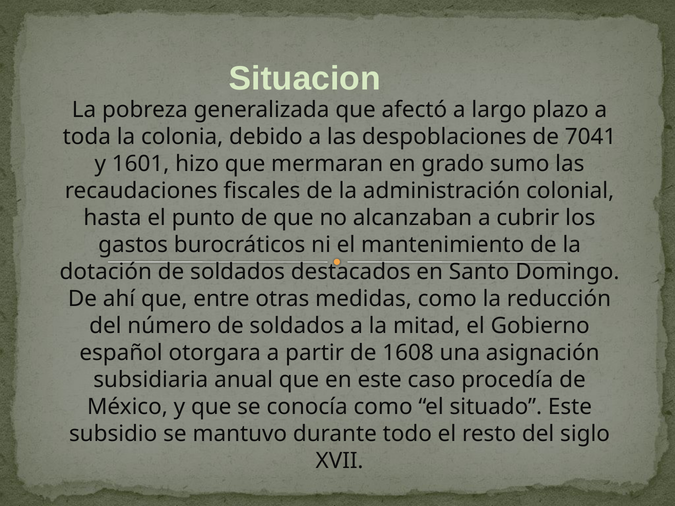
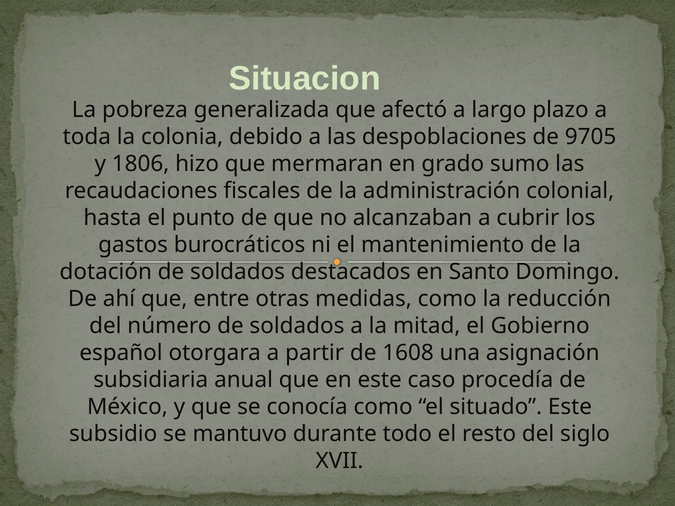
7041: 7041 -> 9705 (591, 137)
1601: 1601 -> 1806 (141, 164)
